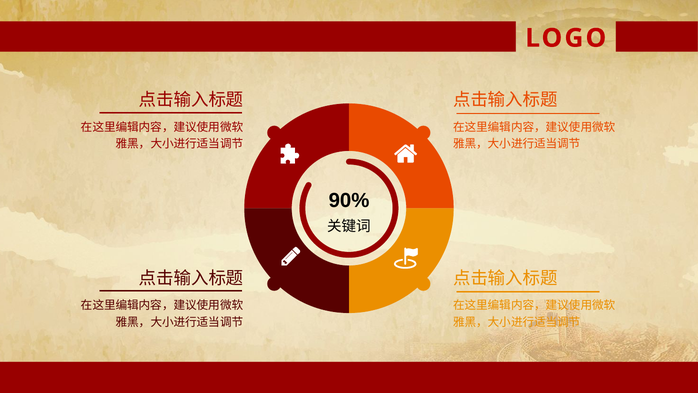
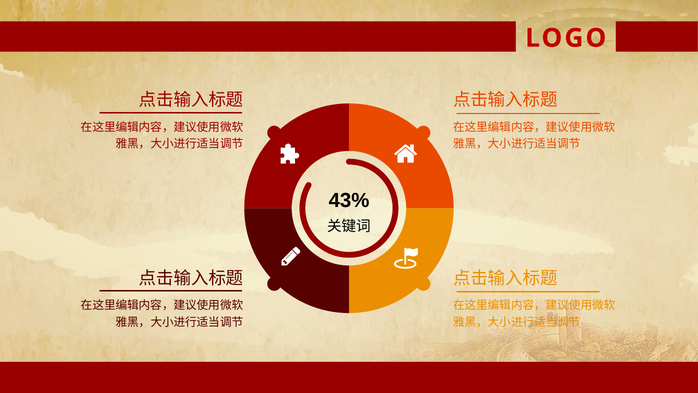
90%: 90% -> 43% (349, 200)
